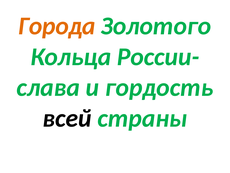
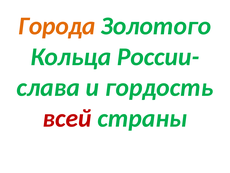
всей colour: black -> red (67, 118)
